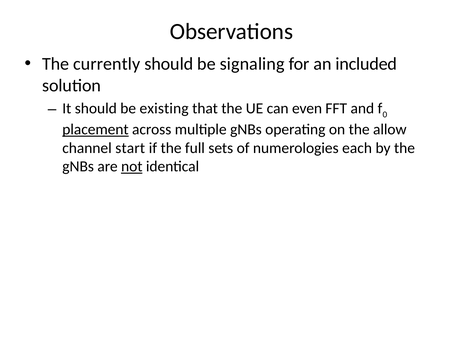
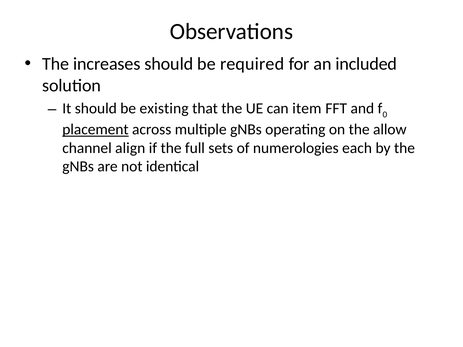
currently: currently -> increases (107, 64)
signaling: signaling -> required (252, 64)
even: even -> item (307, 109)
start: start -> align (130, 148)
not underline: present -> none (132, 167)
